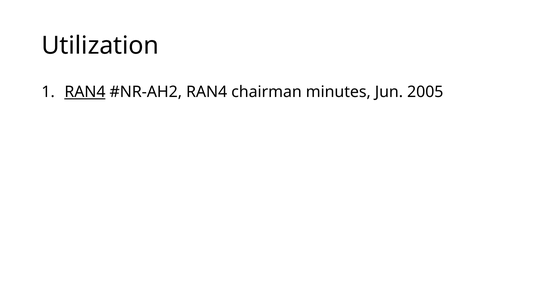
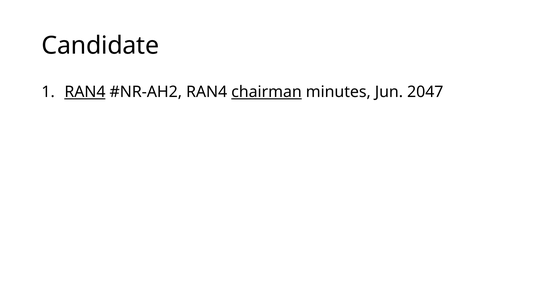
Utilization: Utilization -> Candidate (100, 46)
chairman underline: none -> present (266, 92)
2005: 2005 -> 2047 (425, 92)
